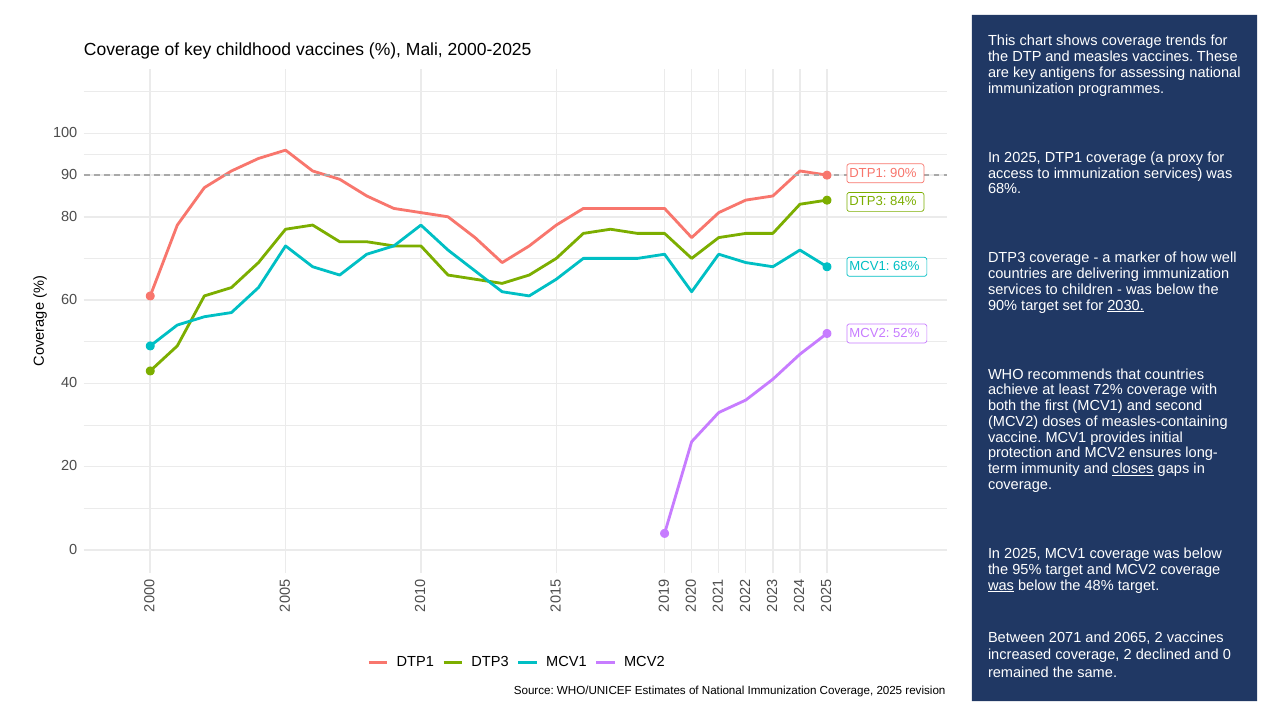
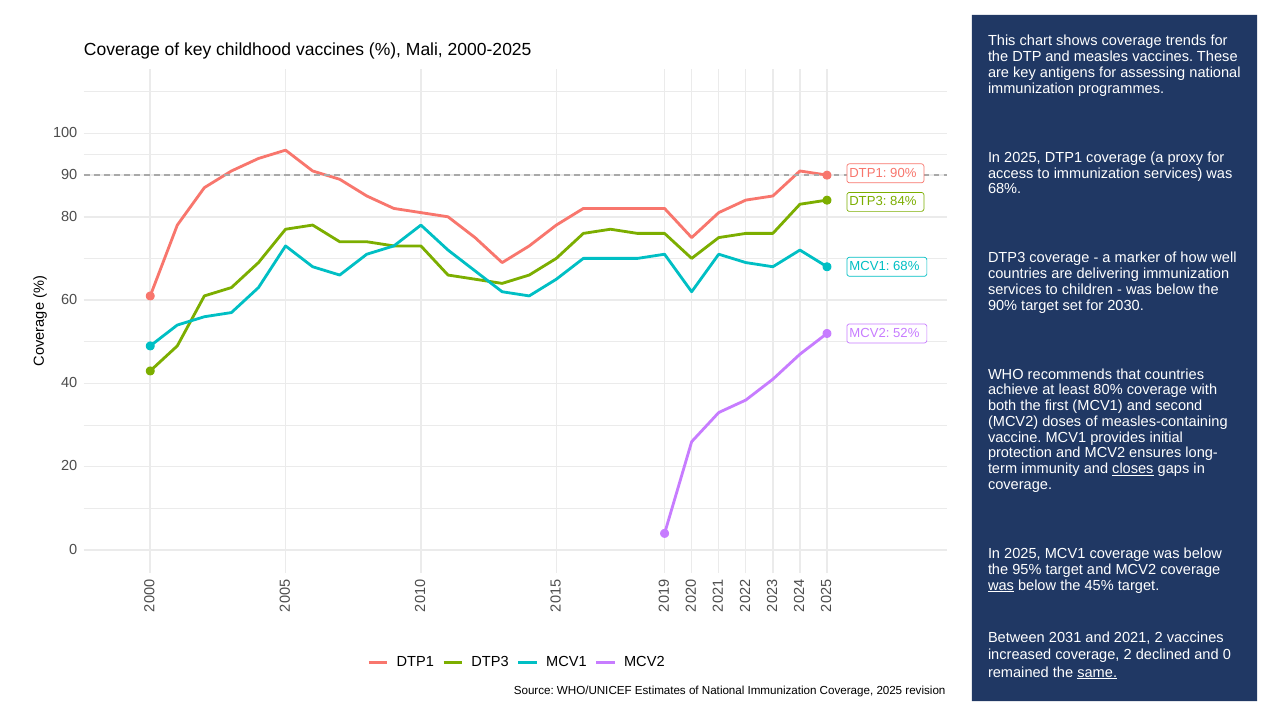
2030 underline: present -> none (1126, 305)
72%: 72% -> 80% (1108, 390)
48%: 48% -> 45% (1099, 585)
2071: 2071 -> 2031 (1065, 637)
2065: 2065 -> 2021 (1132, 637)
same underline: none -> present (1097, 673)
